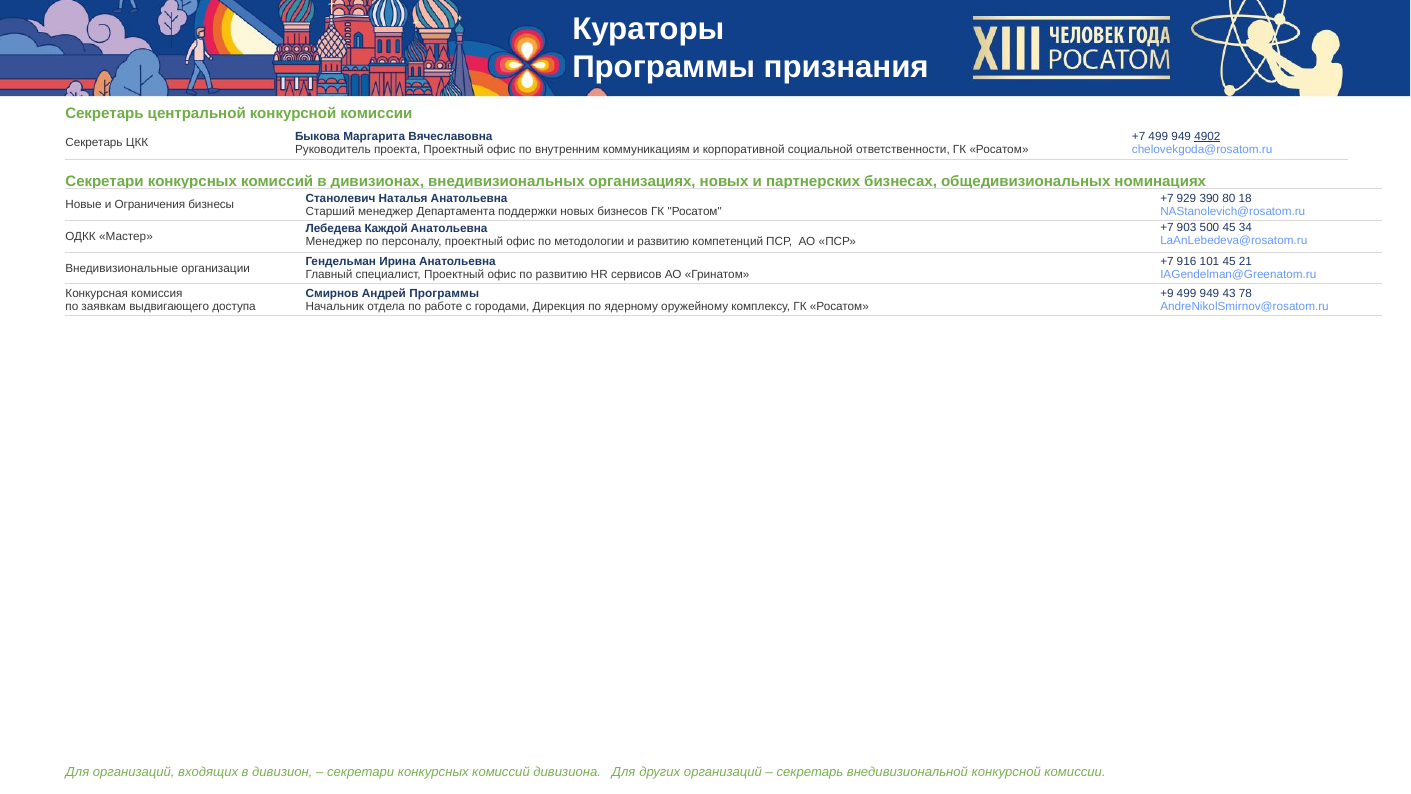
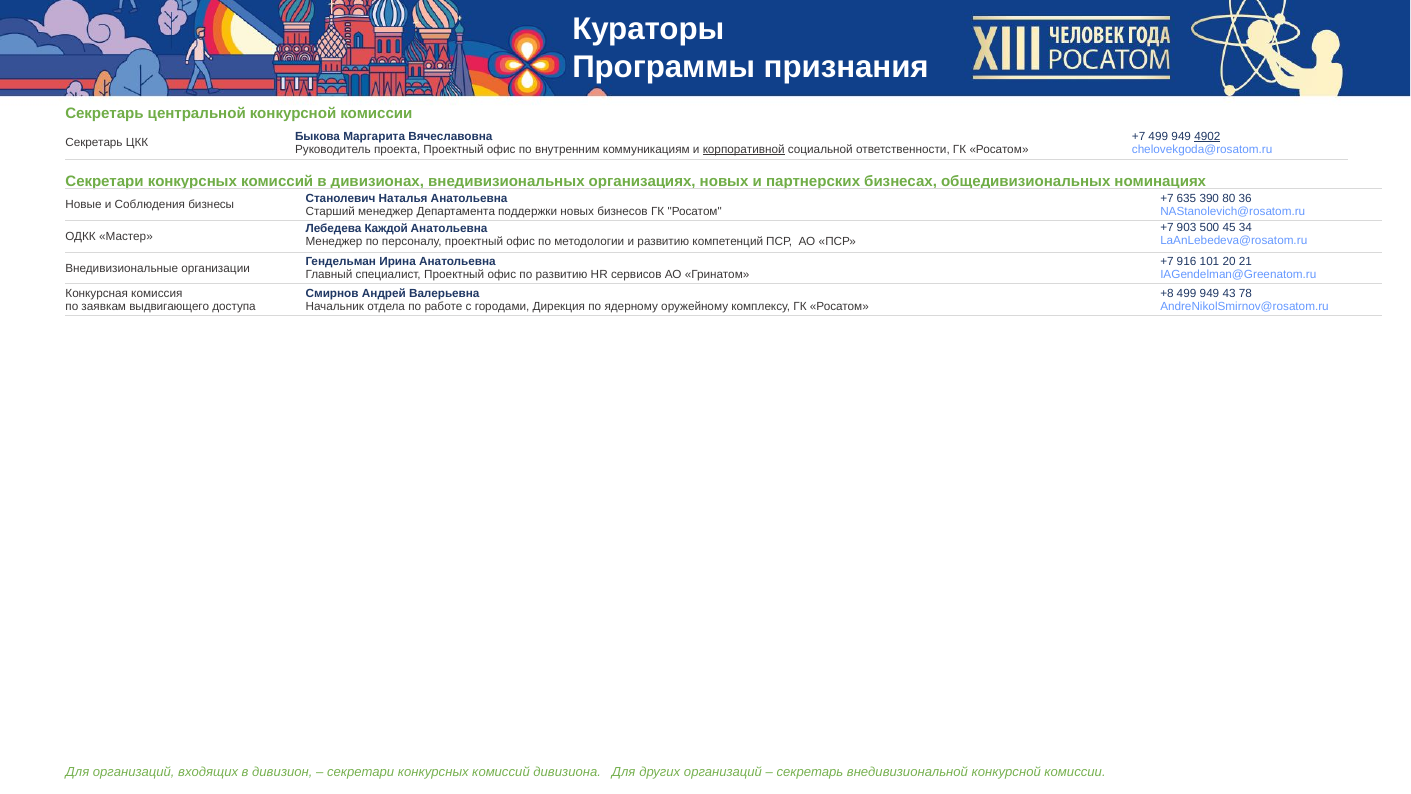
корпоративной underline: none -> present (744, 149)
929: 929 -> 635 (1186, 198)
18: 18 -> 36 (1245, 198)
Ограничения: Ограничения -> Соблюдения (150, 205)
101 45: 45 -> 20 (1229, 261)
Андрей Программы: Программы -> Валерьевна (444, 293)
+9: +9 -> +8 (1167, 293)
